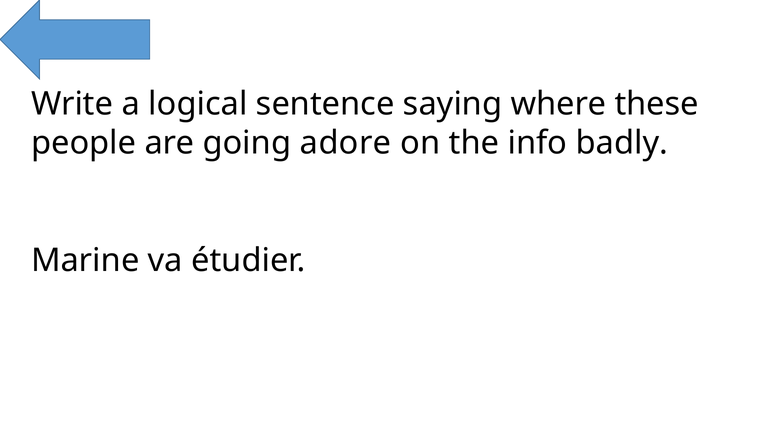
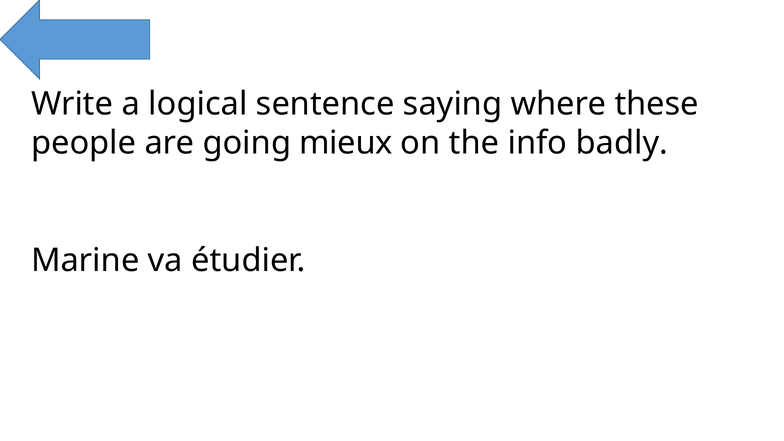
adore: adore -> mieux (346, 143)
